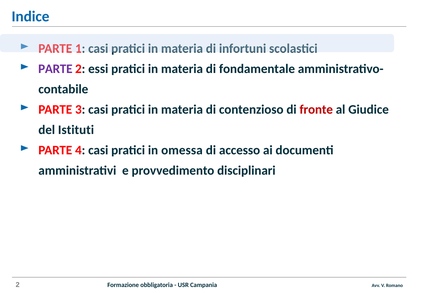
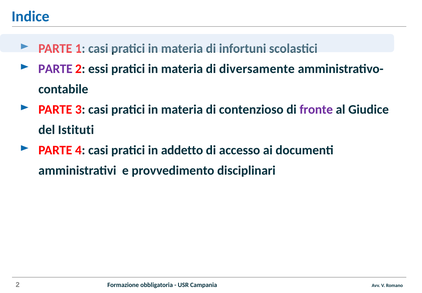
fondamentale: fondamentale -> diversamente (257, 69)
fronte colour: red -> purple (316, 109)
omessa: omessa -> addetto (182, 150)
